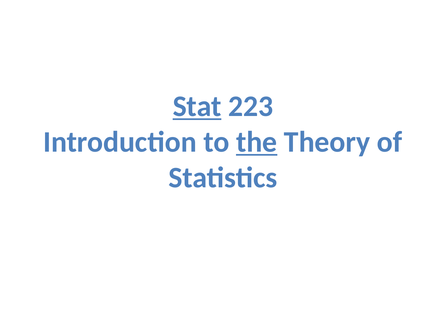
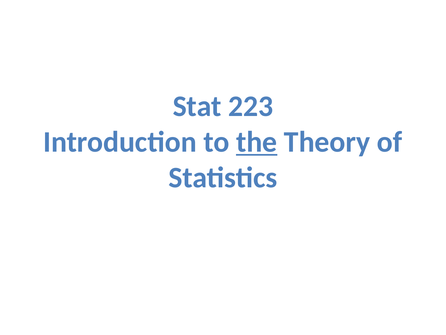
Stat underline: present -> none (197, 106)
